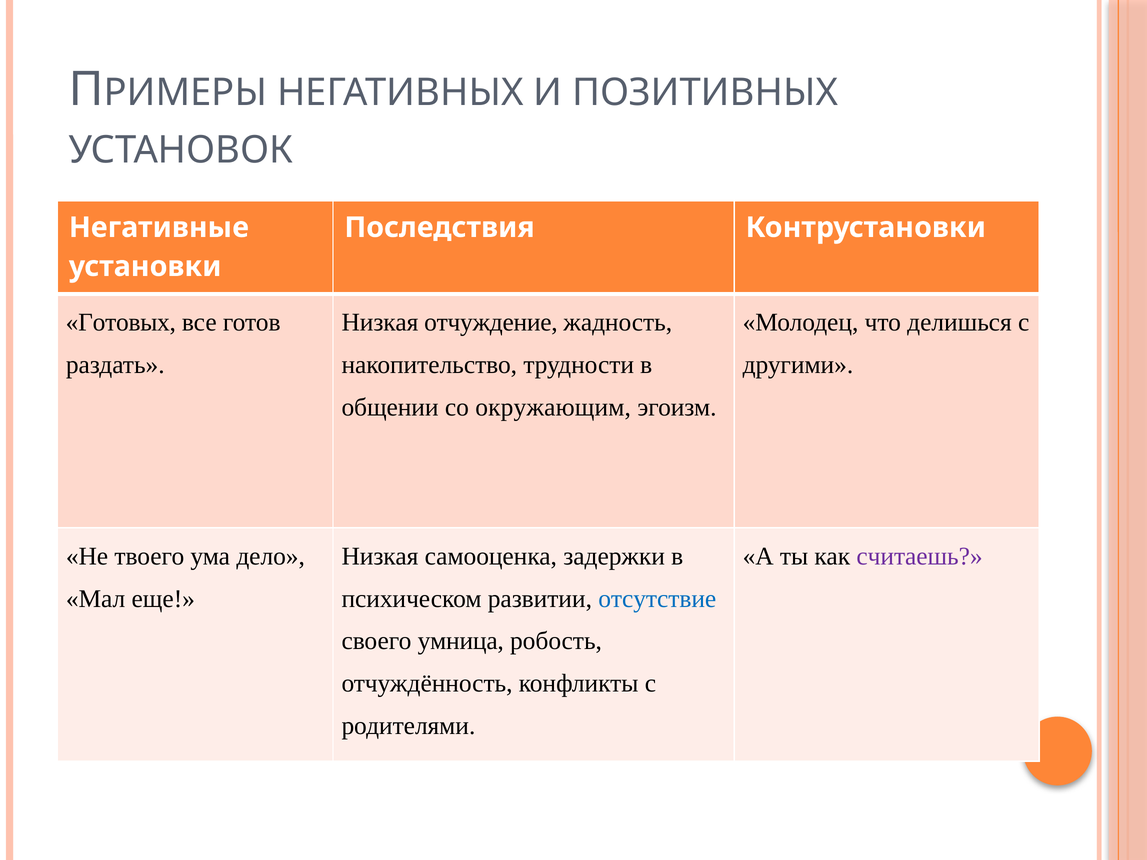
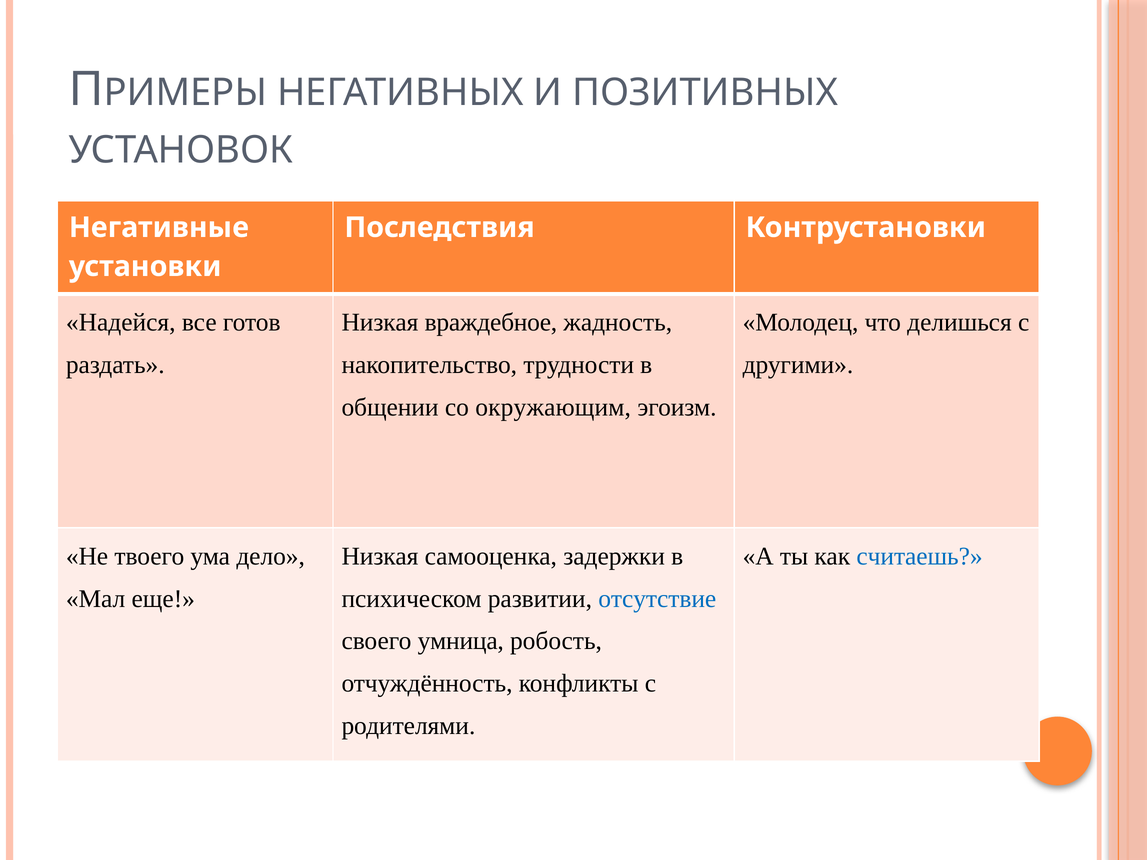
Готовых: Готовых -> Надейся (121, 323)
отчуждение: отчуждение -> враждебное (491, 323)
считаешь colour: purple -> blue (920, 556)
